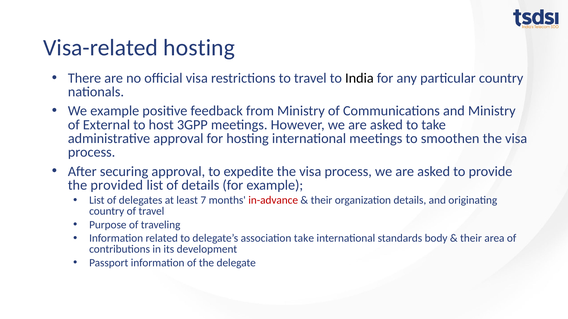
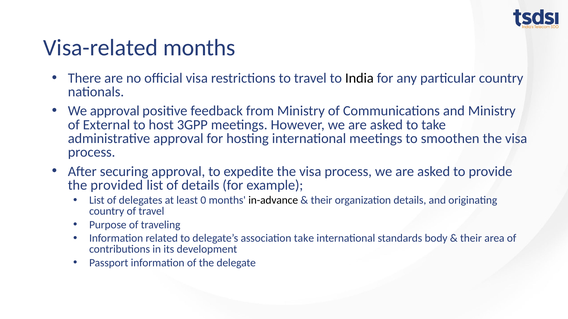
Visa-related hosting: hosting -> months (199, 48)
We example: example -> approval (115, 111)
7: 7 -> 0 (203, 201)
in-advance colour: red -> black (273, 201)
